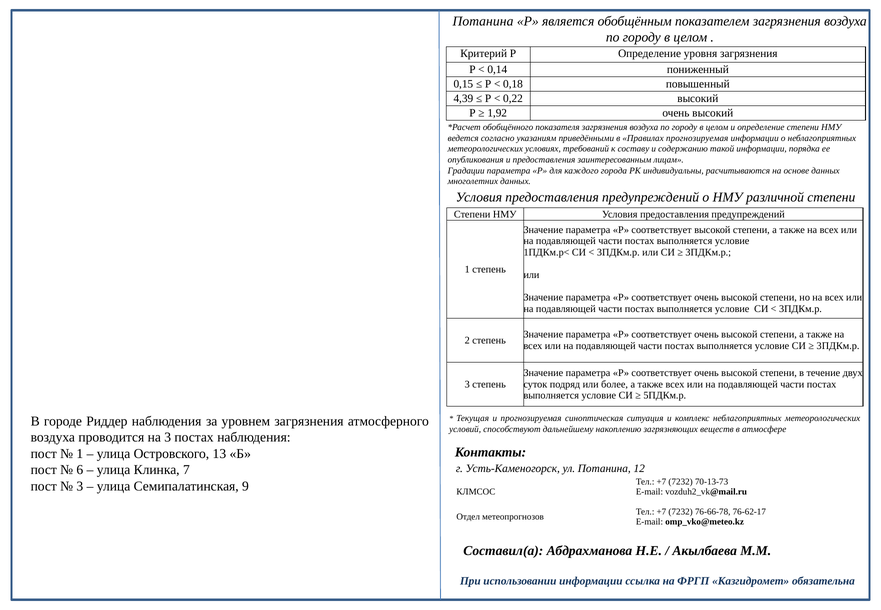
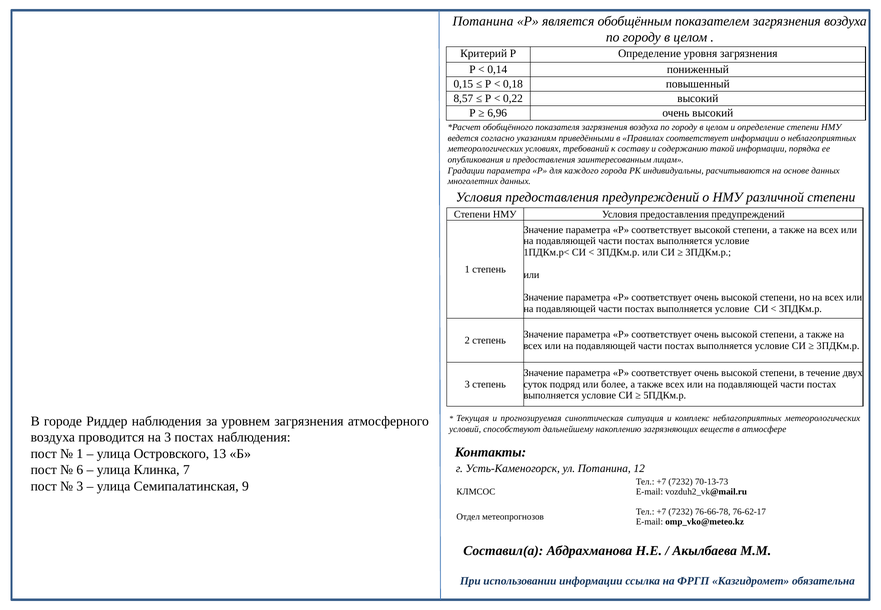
4,39: 4,39 -> 8,57 (463, 98)
1,92: 1,92 -> 6,96 (497, 113)
Правилах прогнозируемая: прогнозируемая -> соответствует (697, 138)
